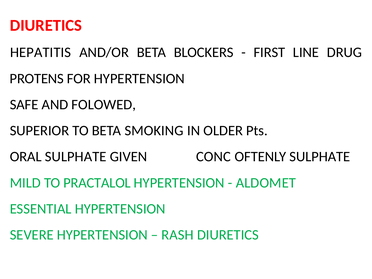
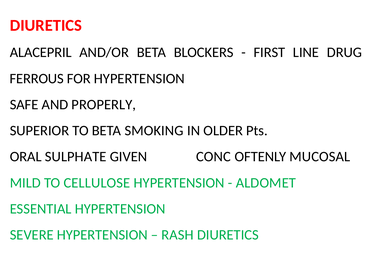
HEPATITIS: HEPATITIS -> ALACEPRIL (41, 52)
PROTENS: PROTENS -> FERROUS (37, 79)
FOLOWED: FOLOWED -> PROPERLY (104, 105)
OFTENLY SULPHATE: SULPHATE -> MUCOSAL (320, 157)
PRACTALOL: PRACTALOL -> CELLULOSE (97, 183)
